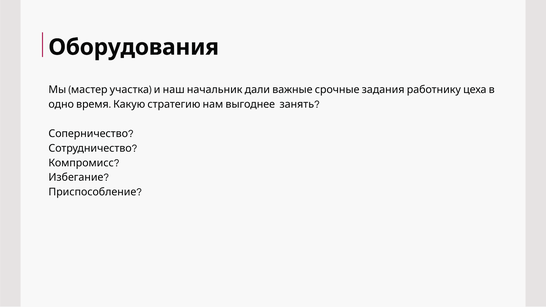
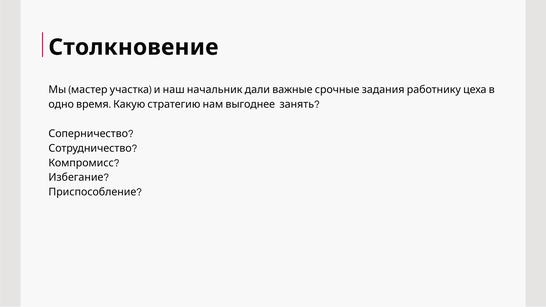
Оборудования: Оборудования -> Столкновение (133, 47)
